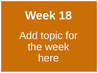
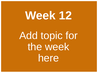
18: 18 -> 12 (65, 16)
